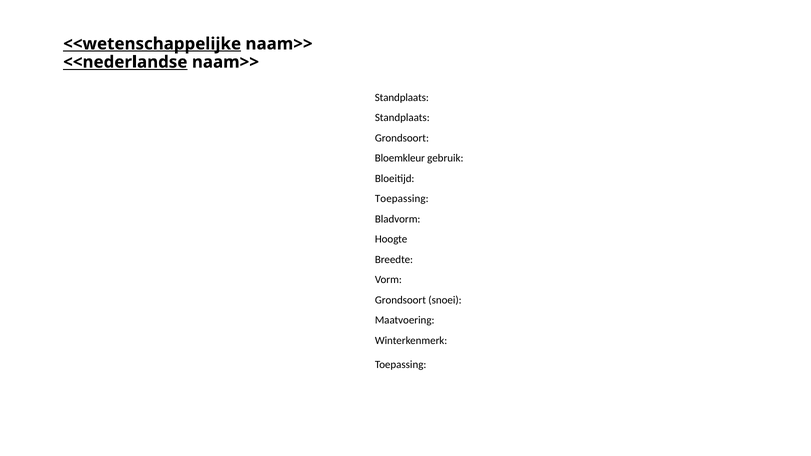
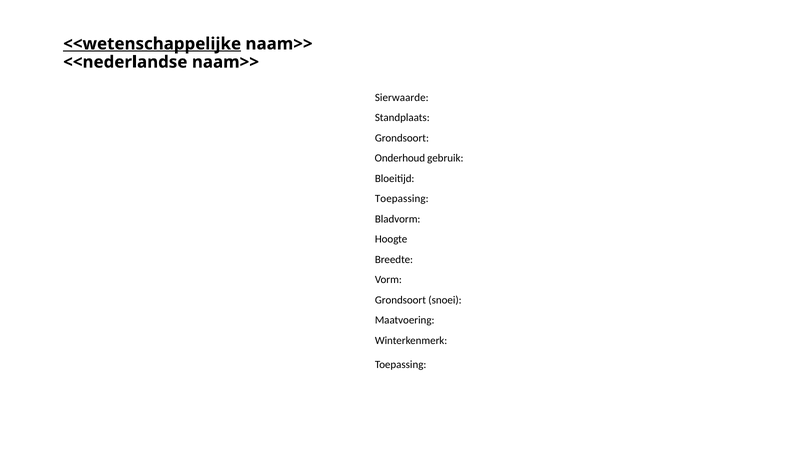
<<nederlandse underline: present -> none (125, 62)
Standplaats: Standplaats -> Sierwaarde (402, 98)
Bloemkleur: Bloemkleur -> Onderhoud (400, 158)
